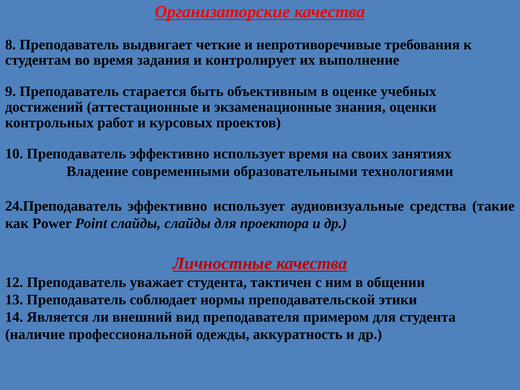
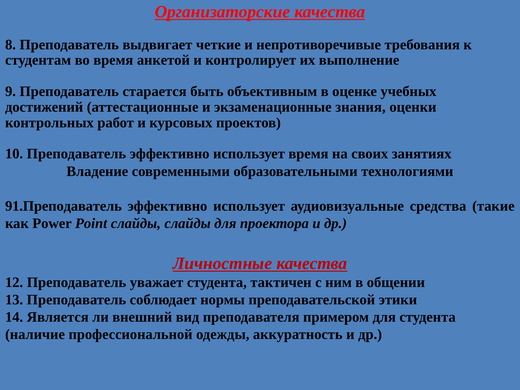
задания: задания -> анкетой (163, 60)
24.Преподаватель: 24.Преподаватель -> 91.Преподаватель (63, 206)
